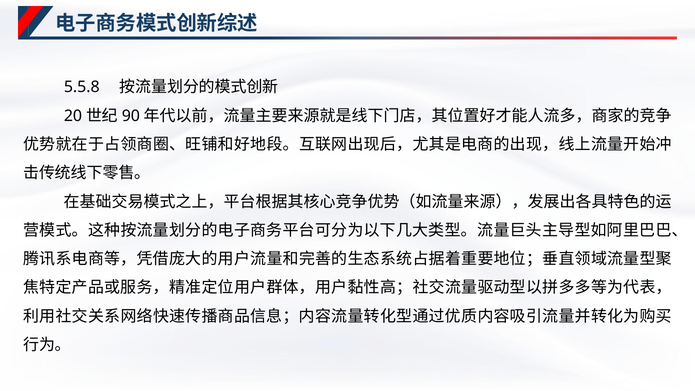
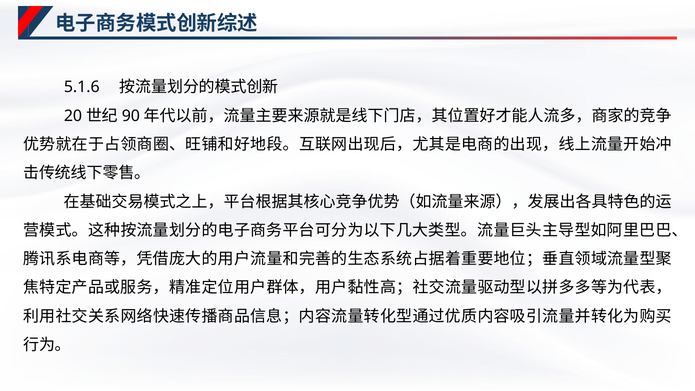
5.5.8: 5.5.8 -> 5.1.6 (82, 87)
